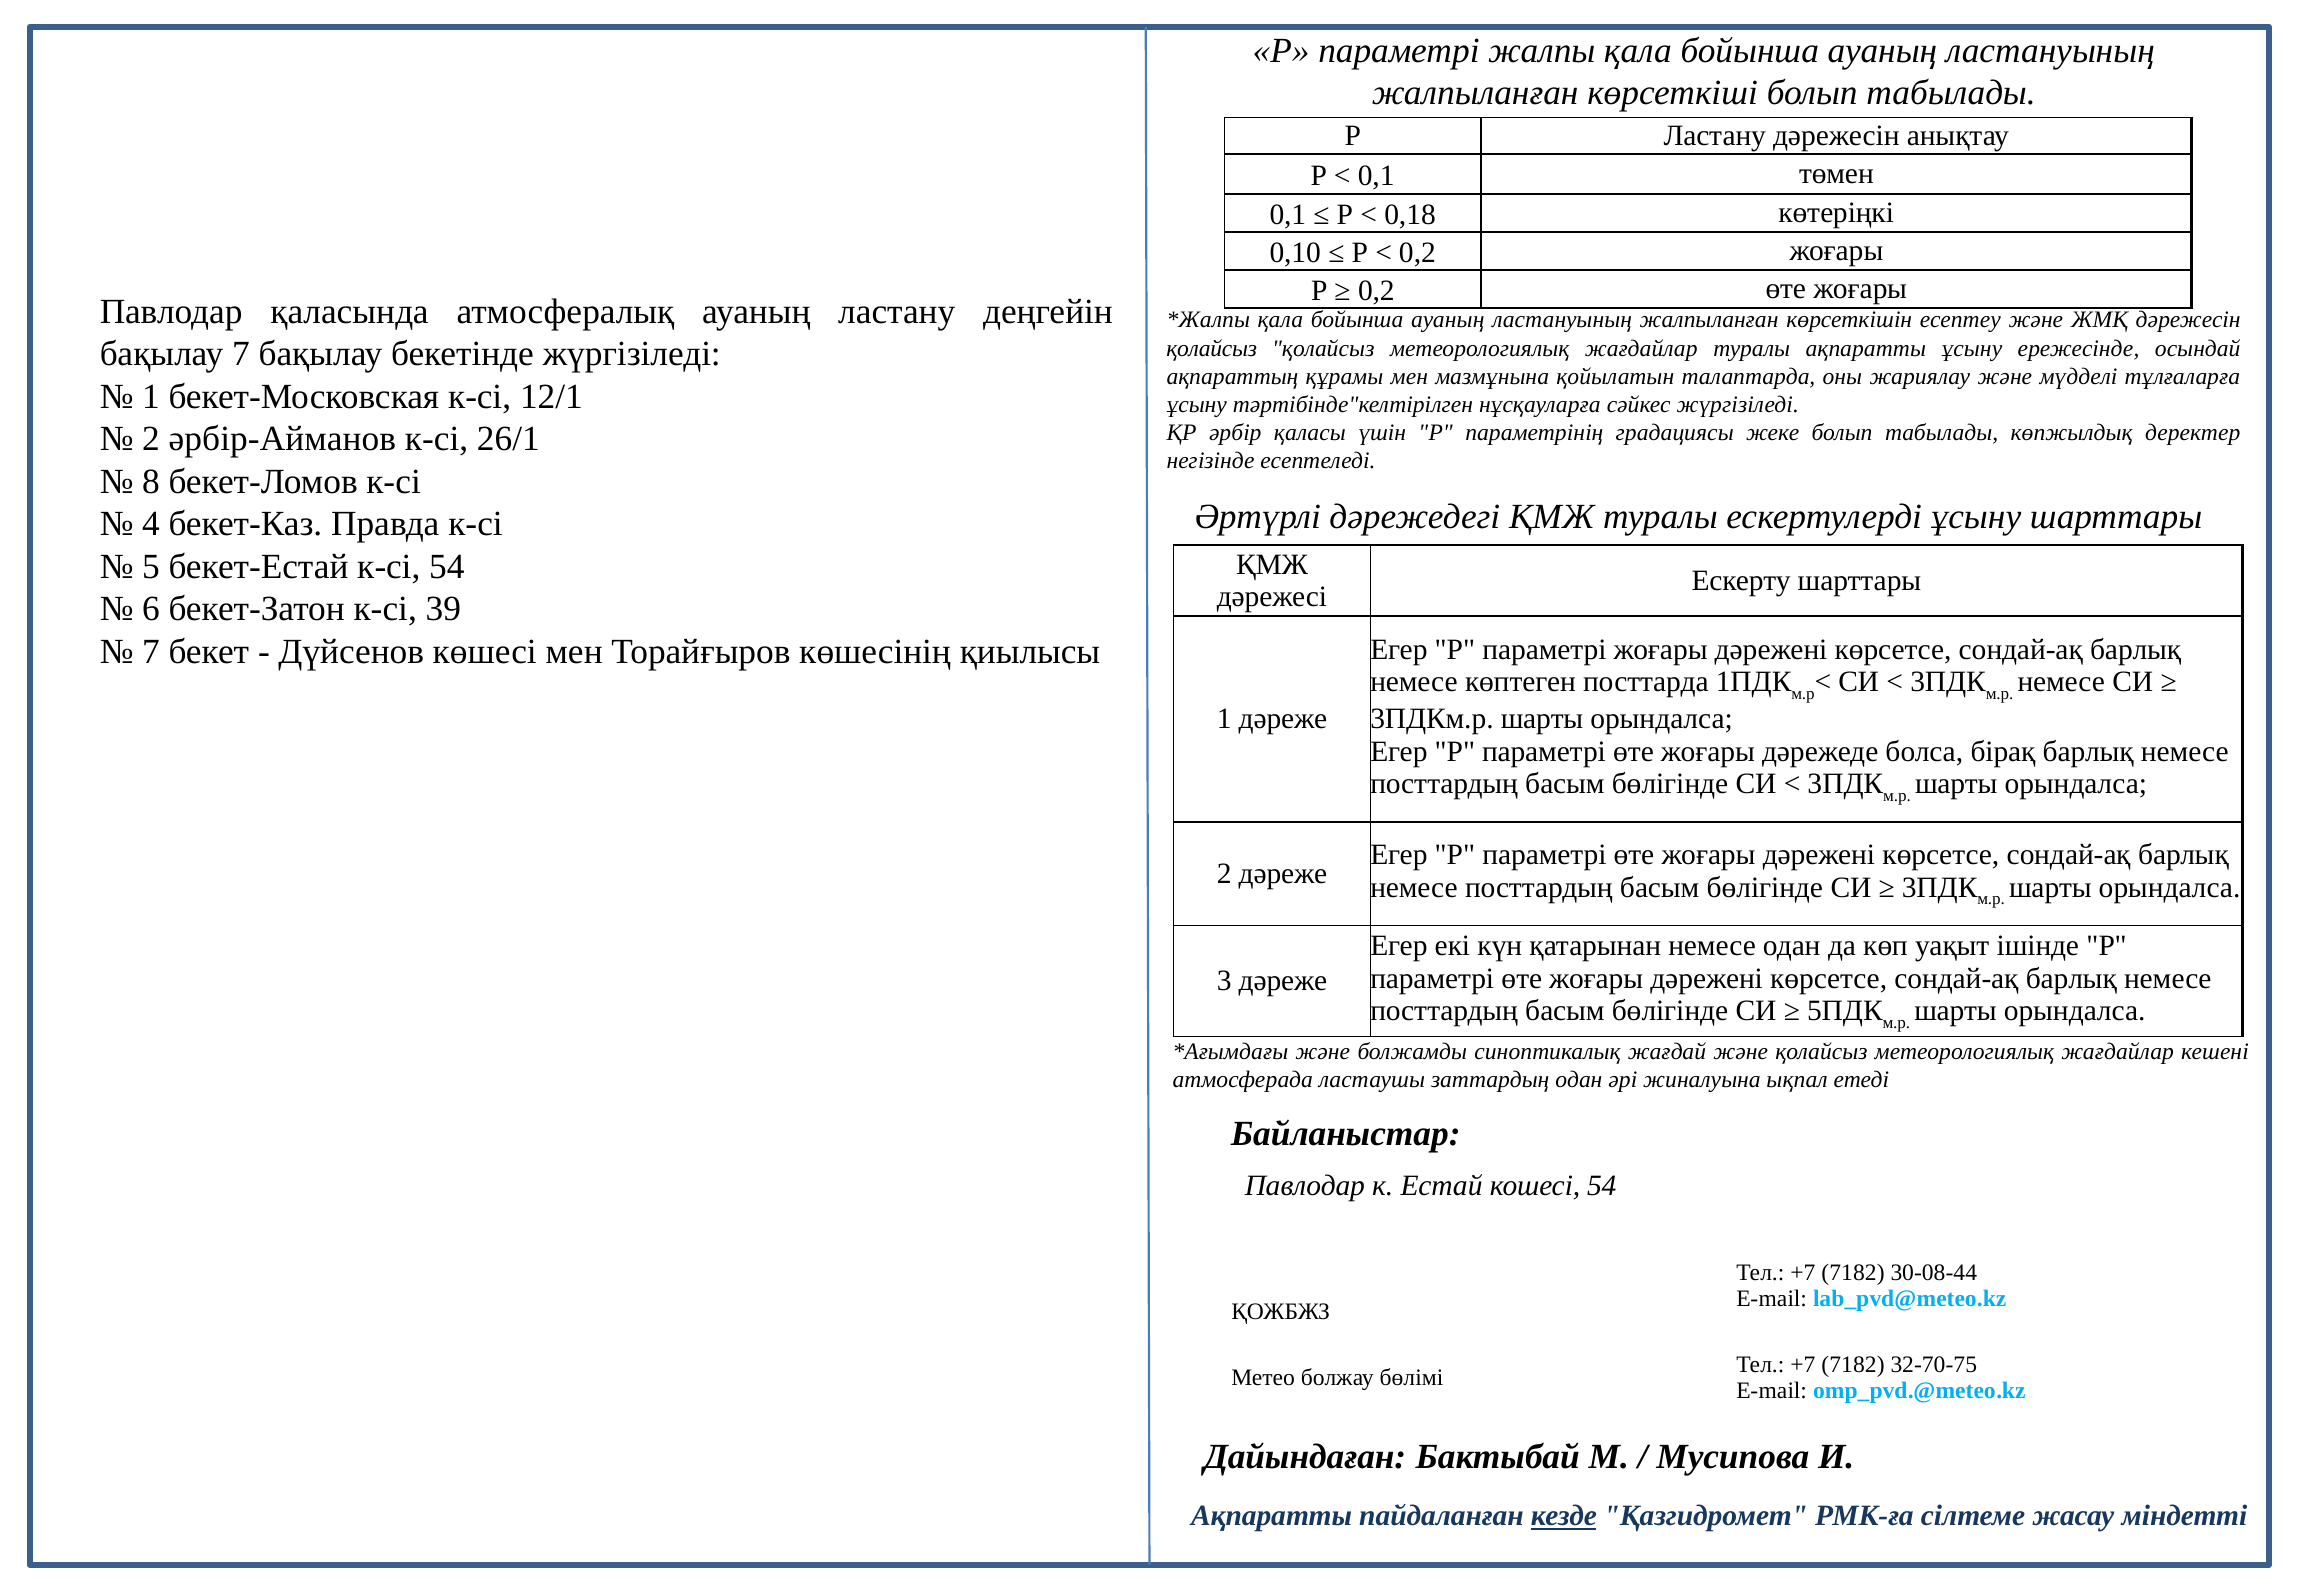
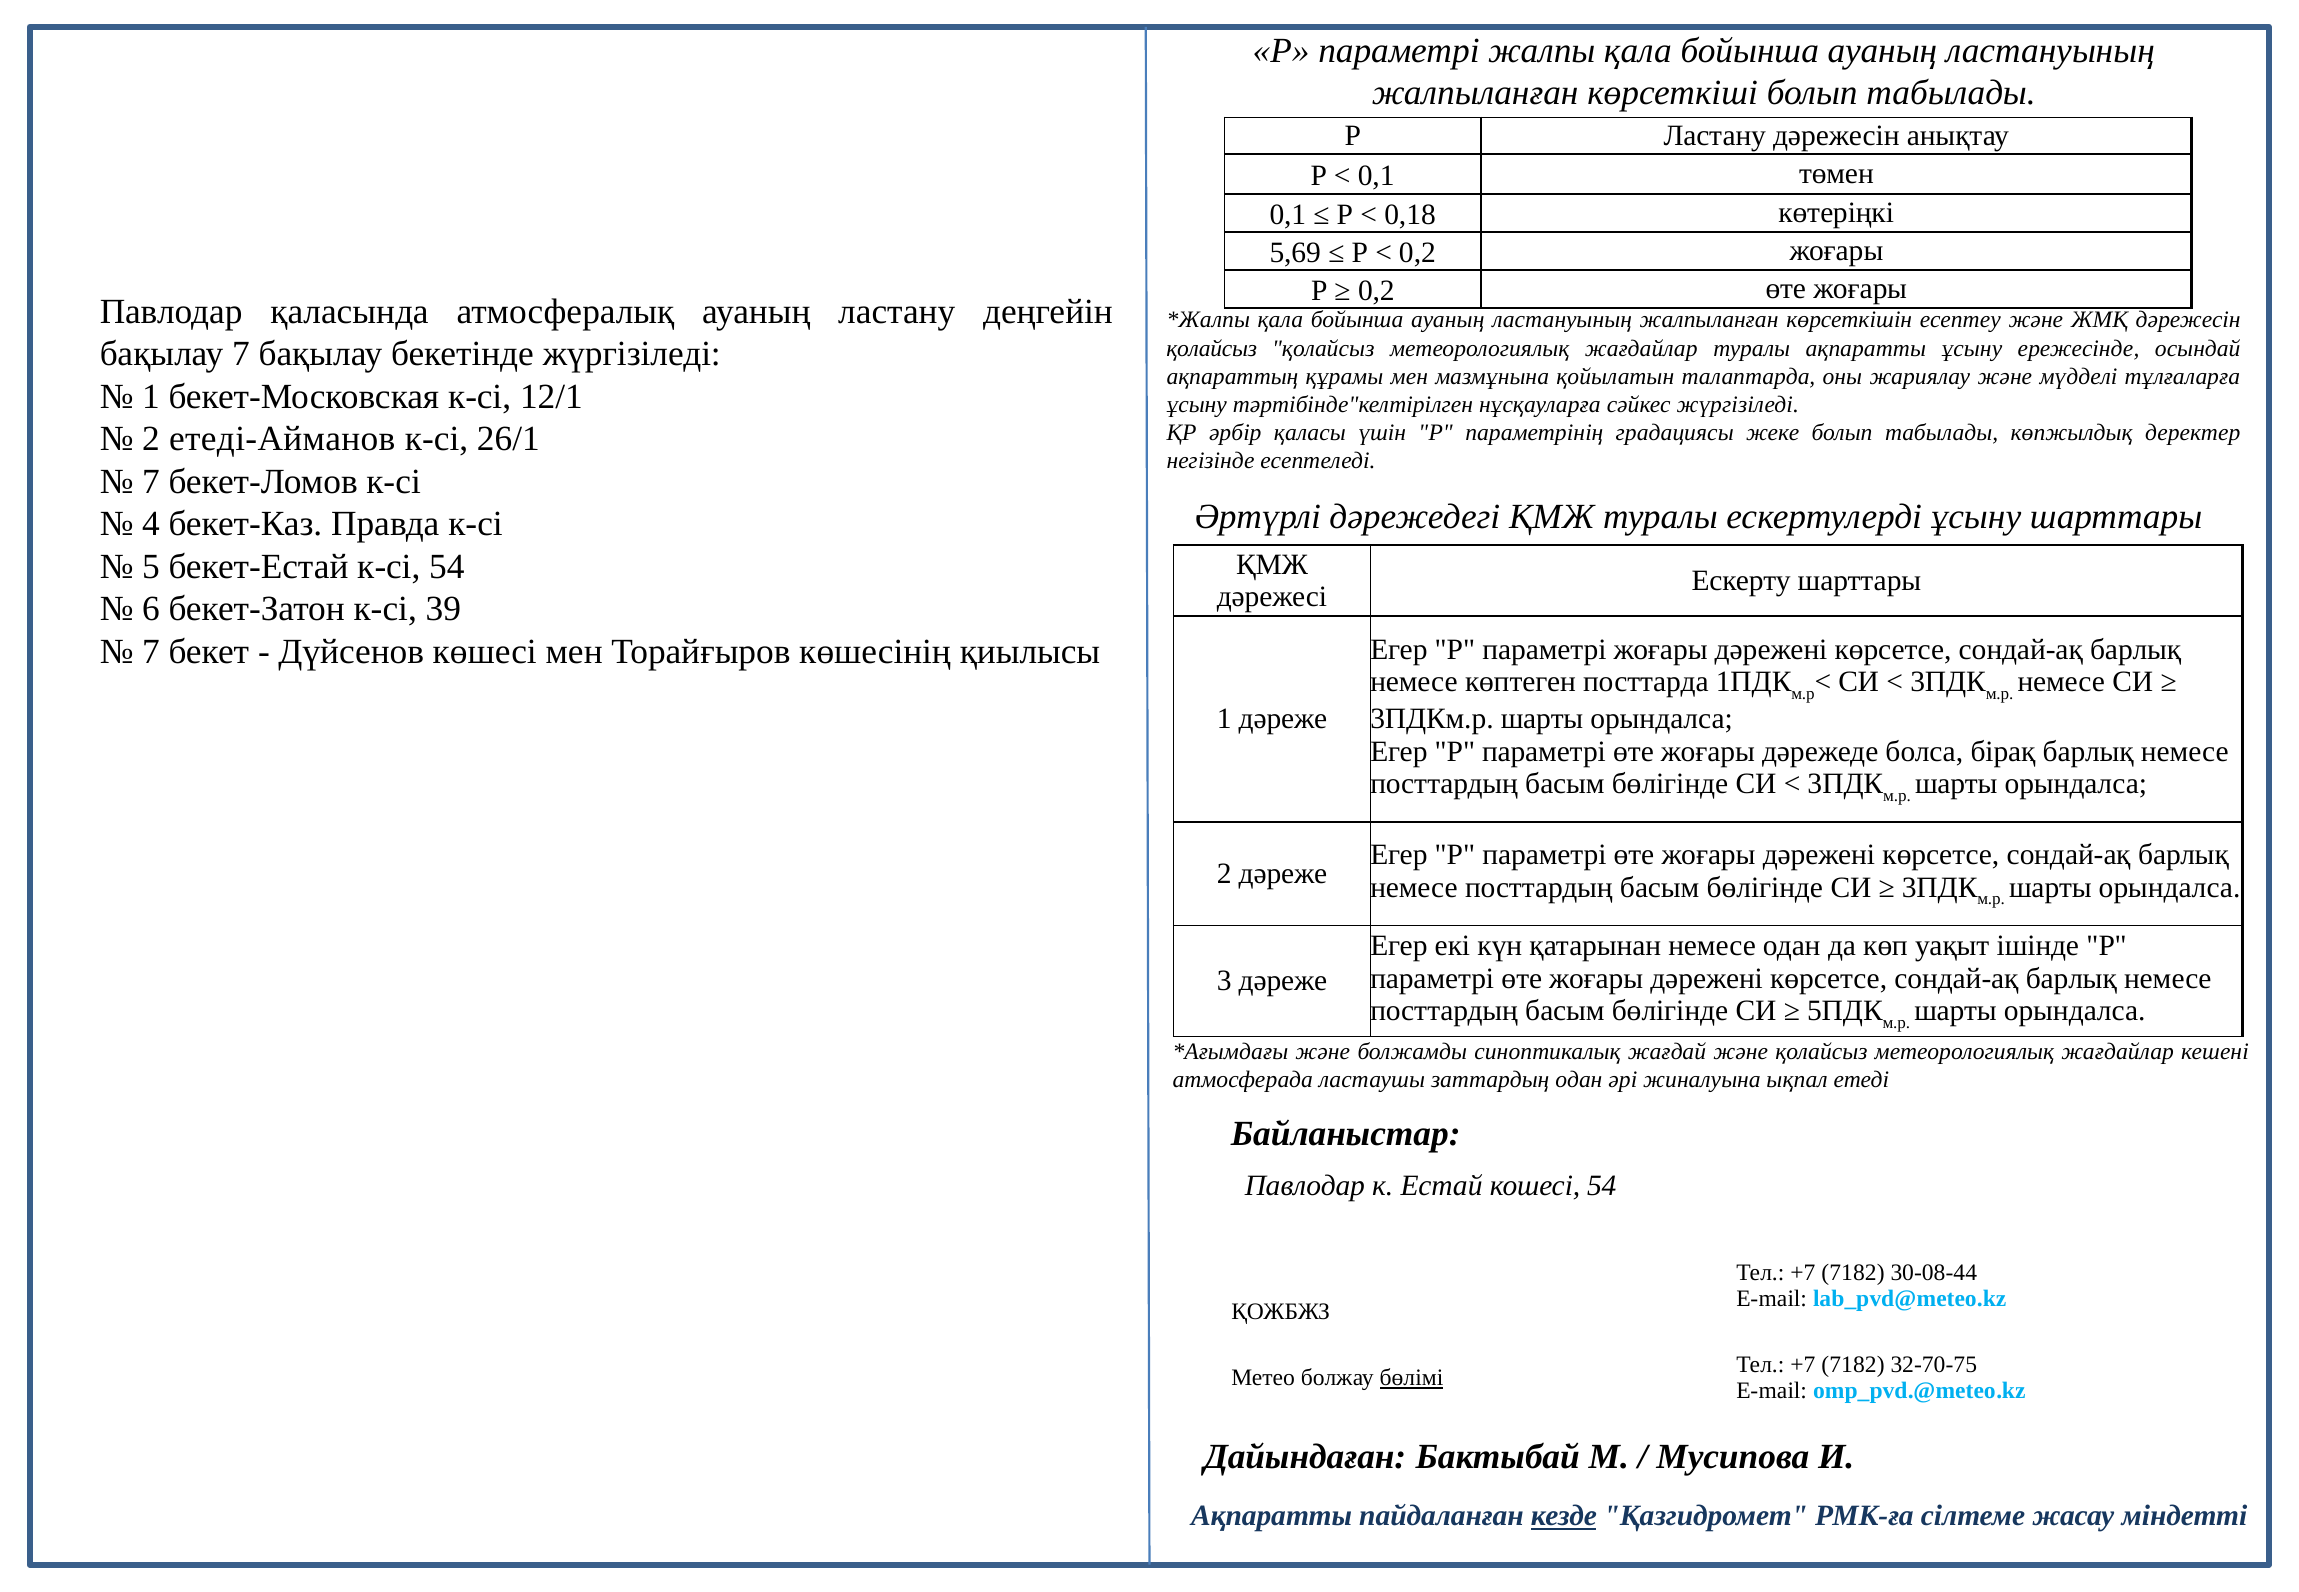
0,10: 0,10 -> 5,69 (1295, 252)
әрбір-Айманов: әрбір-Айманов -> етеді-Айманов (282, 439)
8: 8 -> 7 (151, 482)
бөлімі underline: none -> present (1411, 1377)
